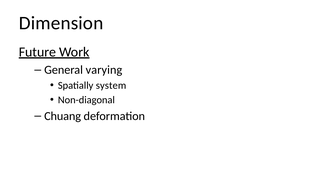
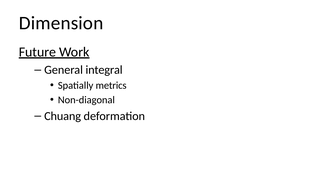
varying: varying -> integral (104, 70)
system: system -> metrics (111, 85)
